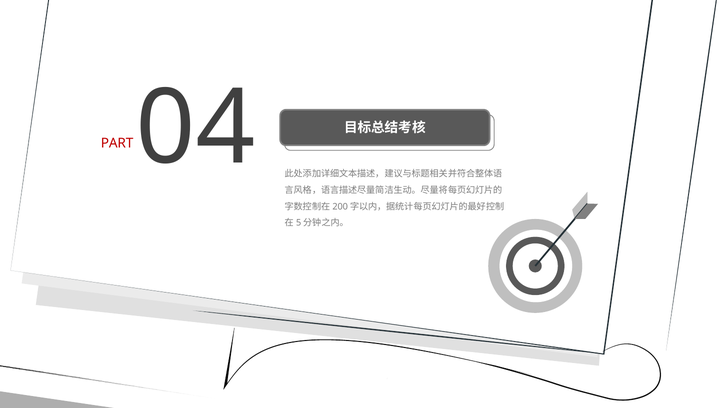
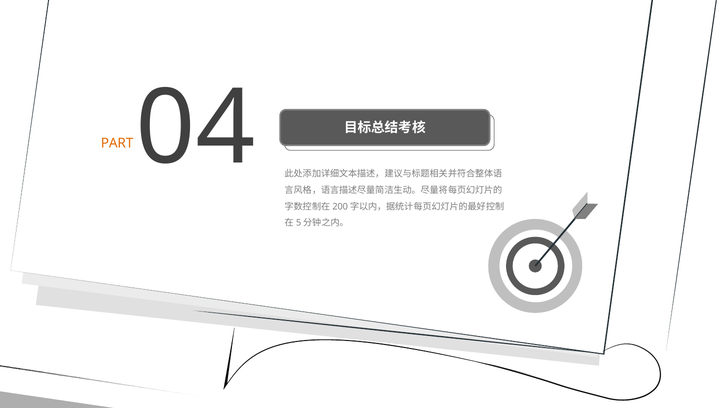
PART colour: red -> orange (117, 143)
